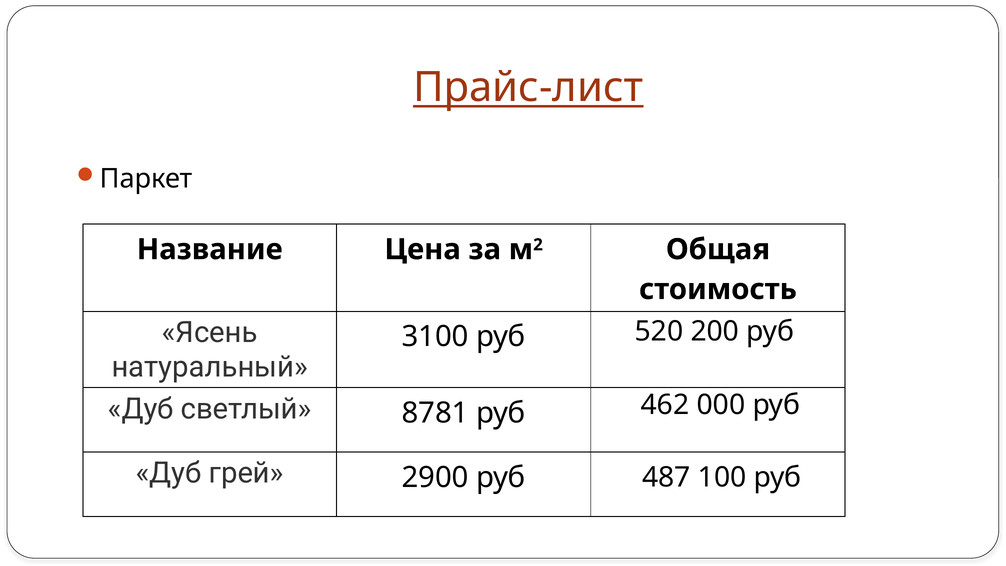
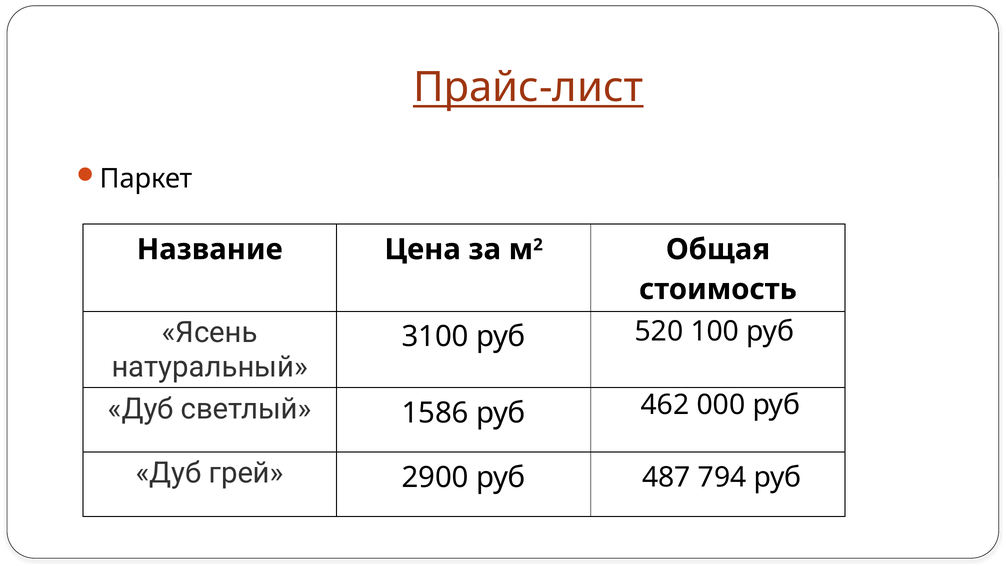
200: 200 -> 100 (715, 332)
8781: 8781 -> 1586 (435, 413)
100: 100 -> 794 (722, 477)
